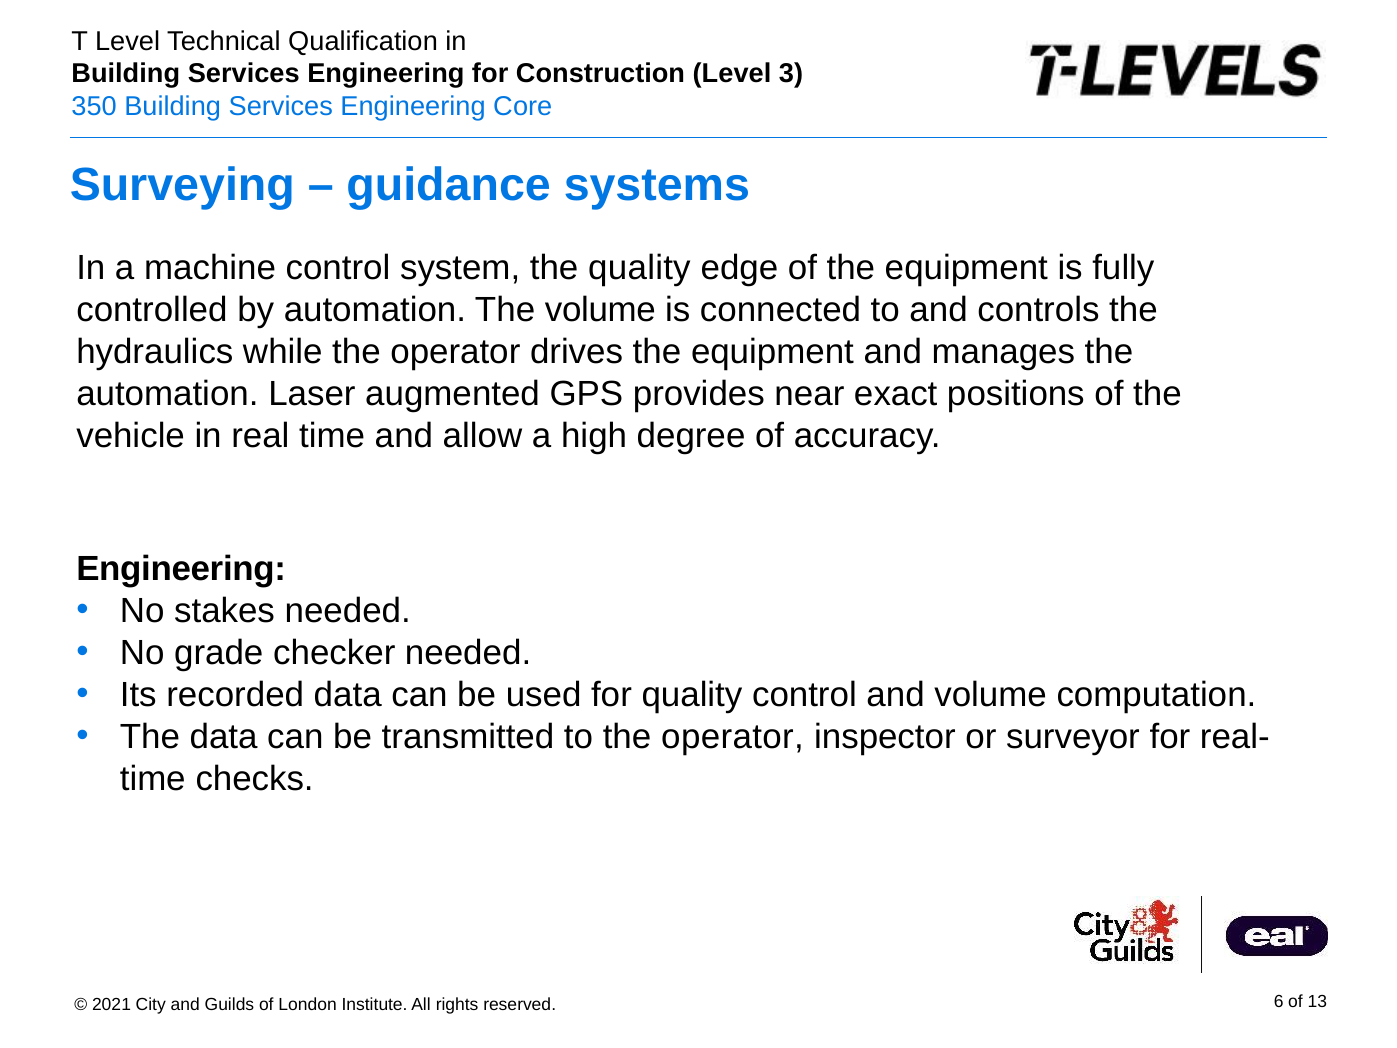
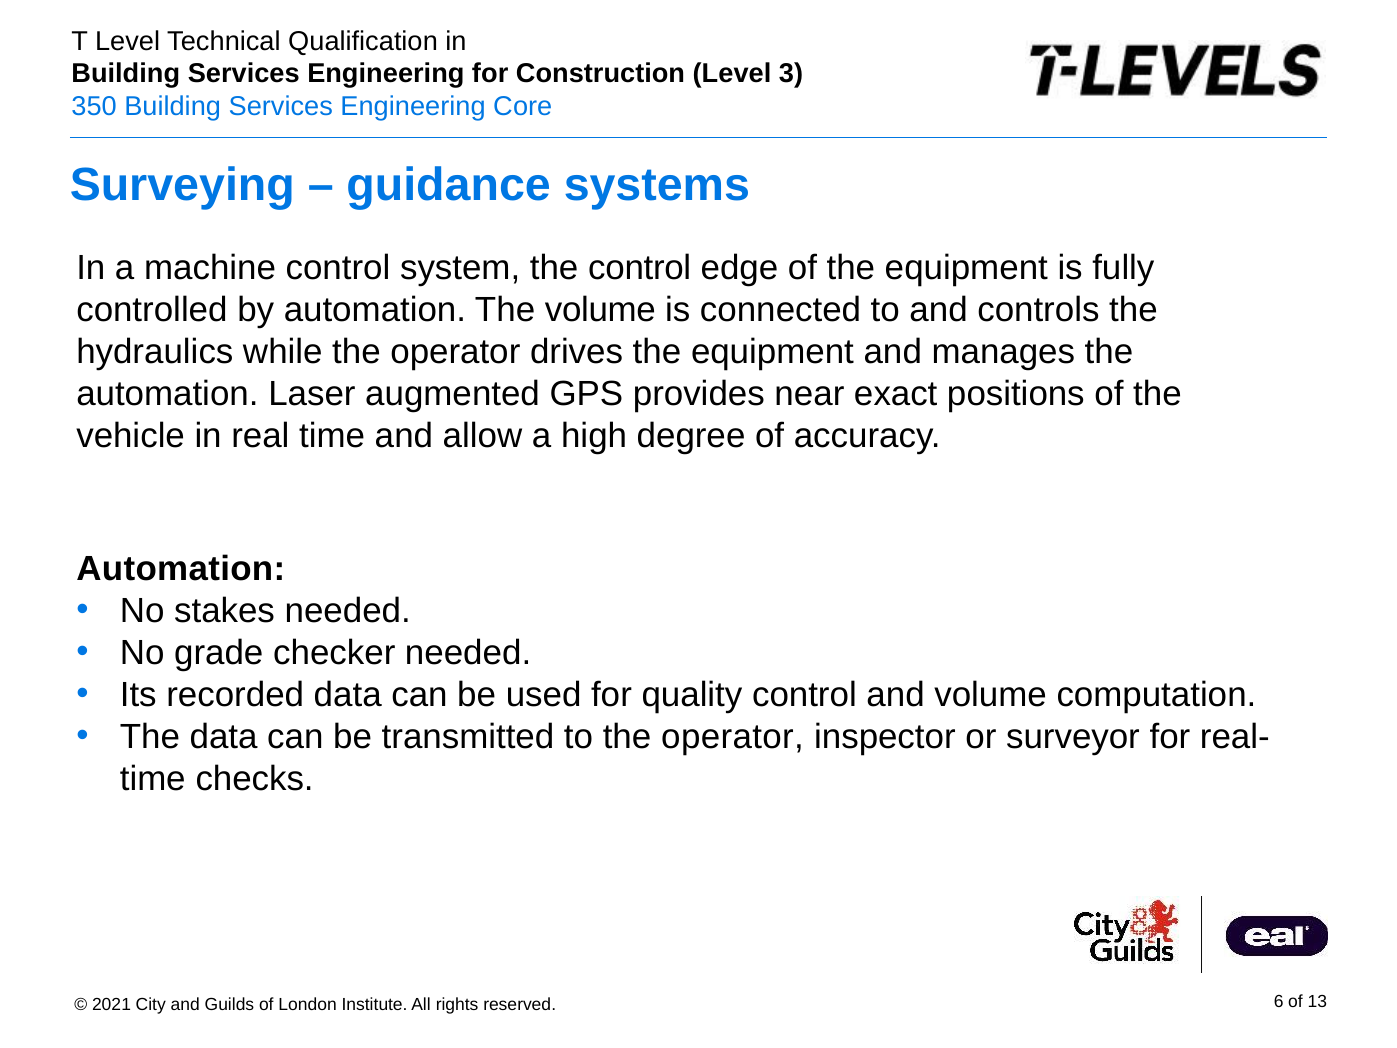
the quality: quality -> control (640, 268)
Engineering: Engineering -> Automation (181, 569)
